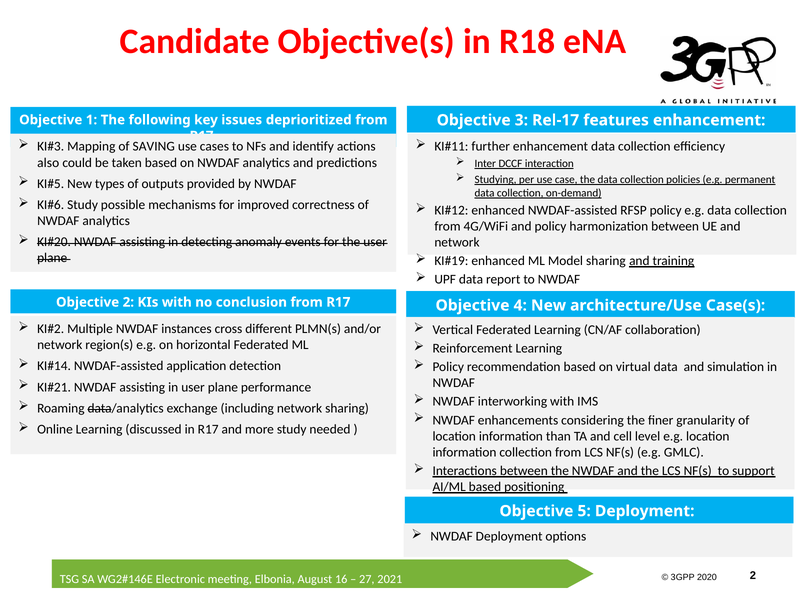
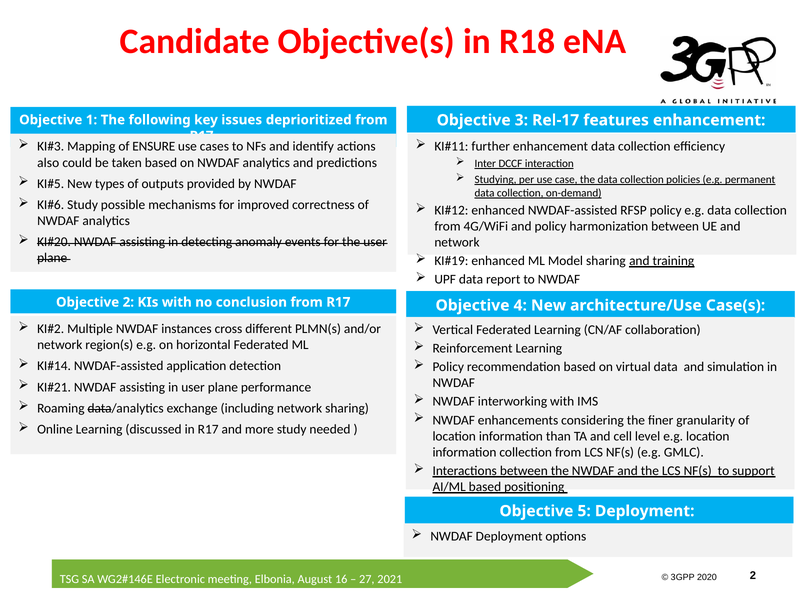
SAVING: SAVING -> ENSURE (154, 147)
